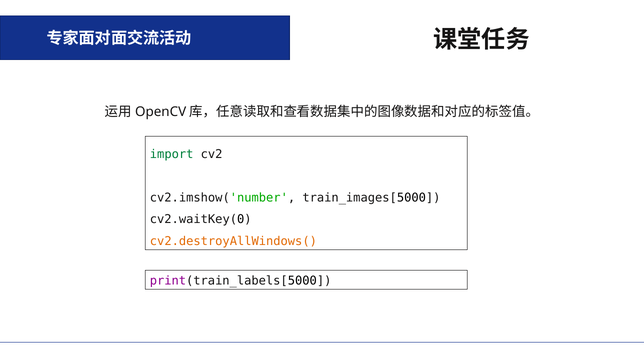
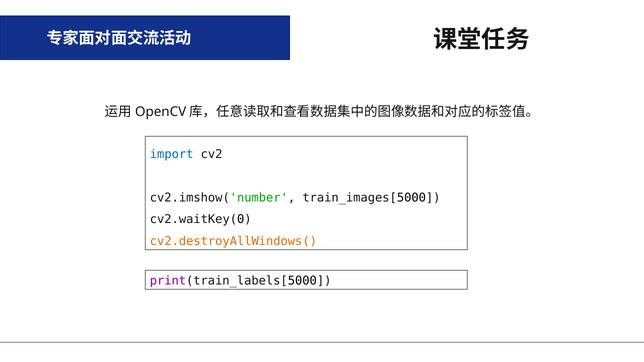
import colour: green -> blue (172, 154)
